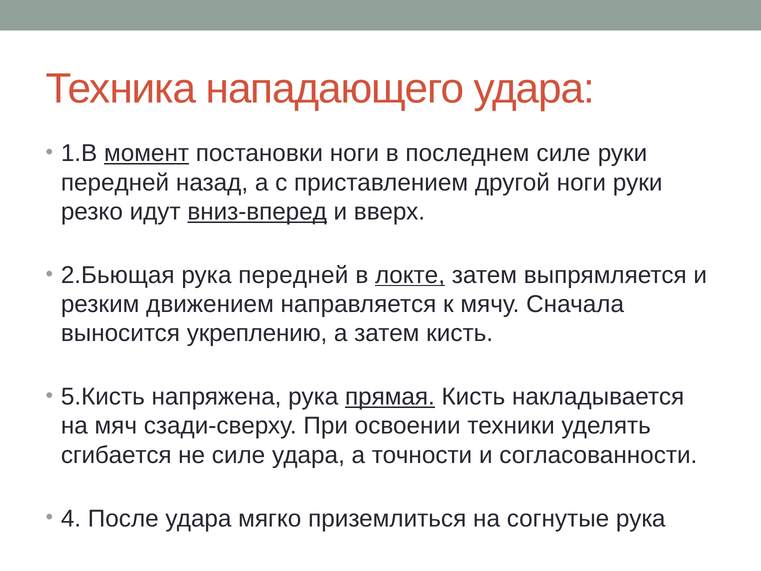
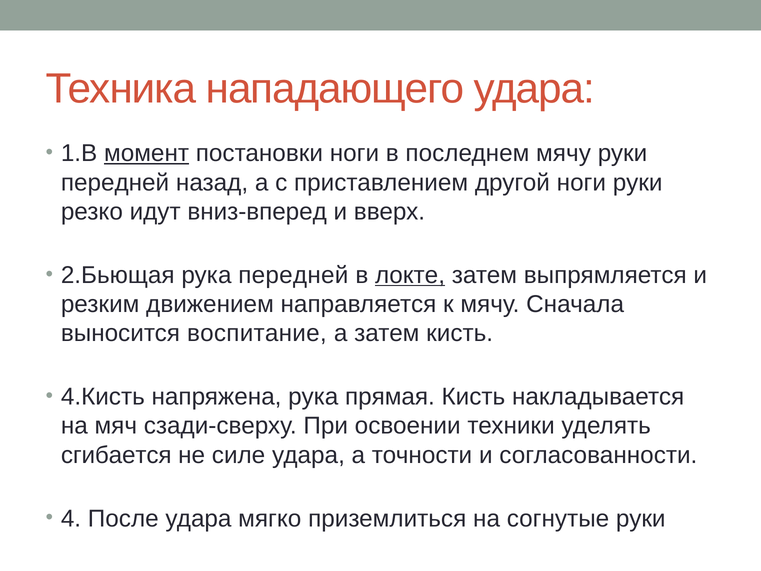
последнем силе: силе -> мячу (564, 153)
вниз-вперед underline: present -> none (257, 212)
укреплению: укреплению -> воспитание (257, 333)
5.Кисть: 5.Кисть -> 4.Кисть (103, 397)
прямая underline: present -> none (390, 397)
согнутые рука: рука -> руки (641, 518)
